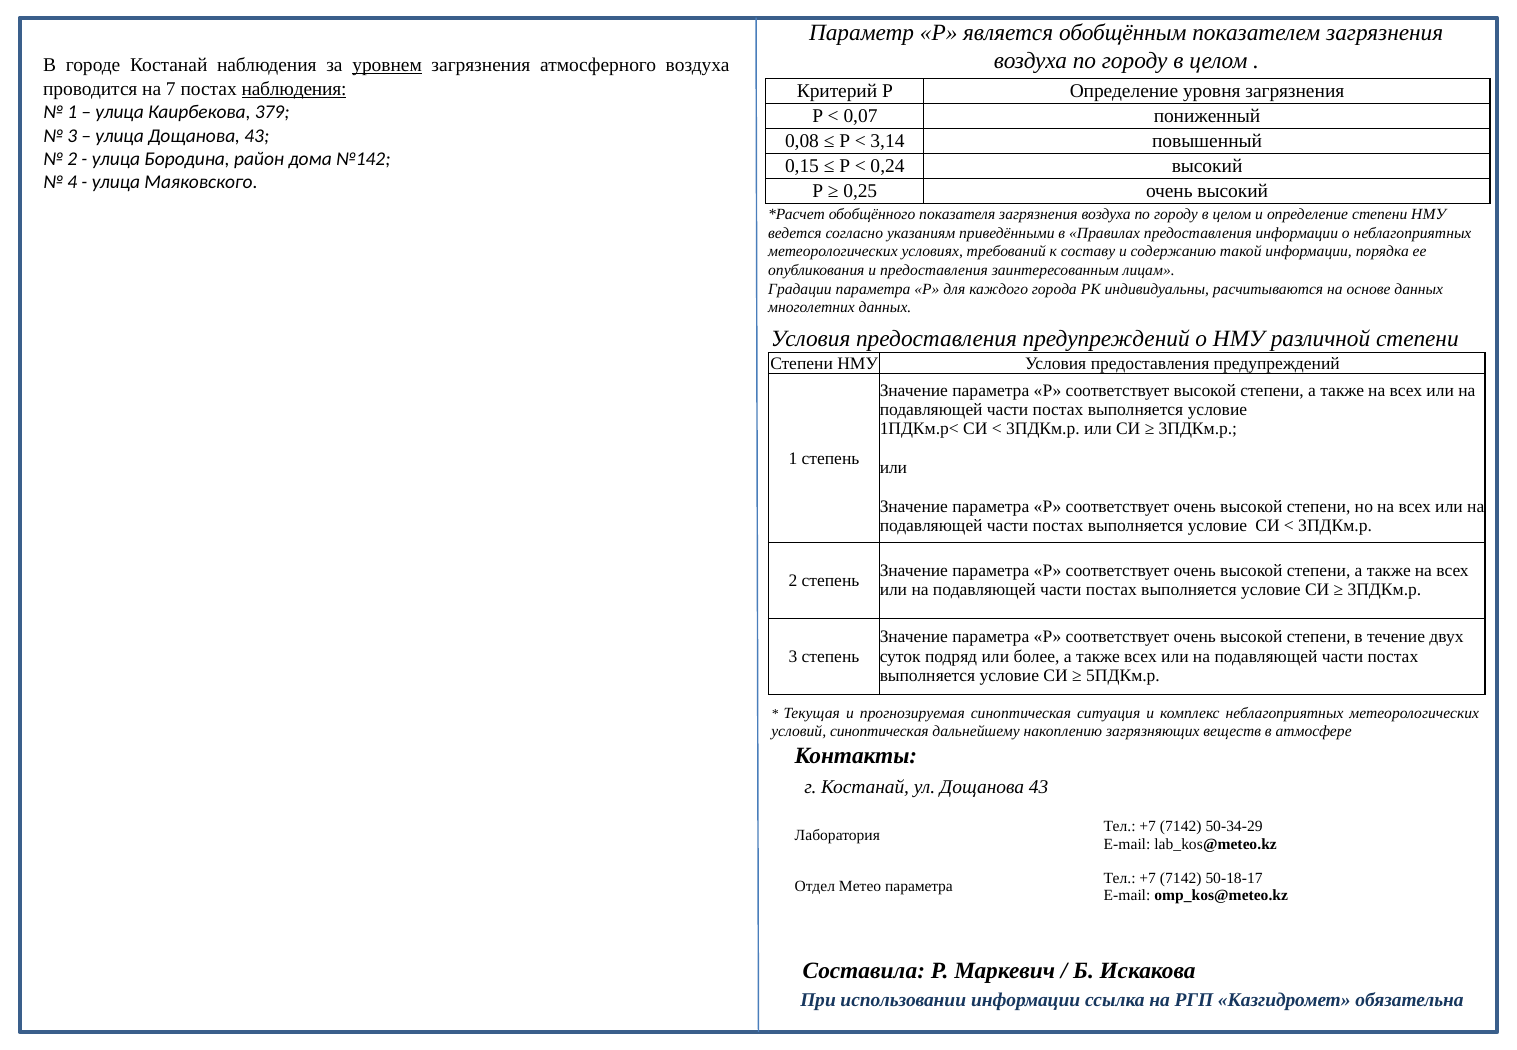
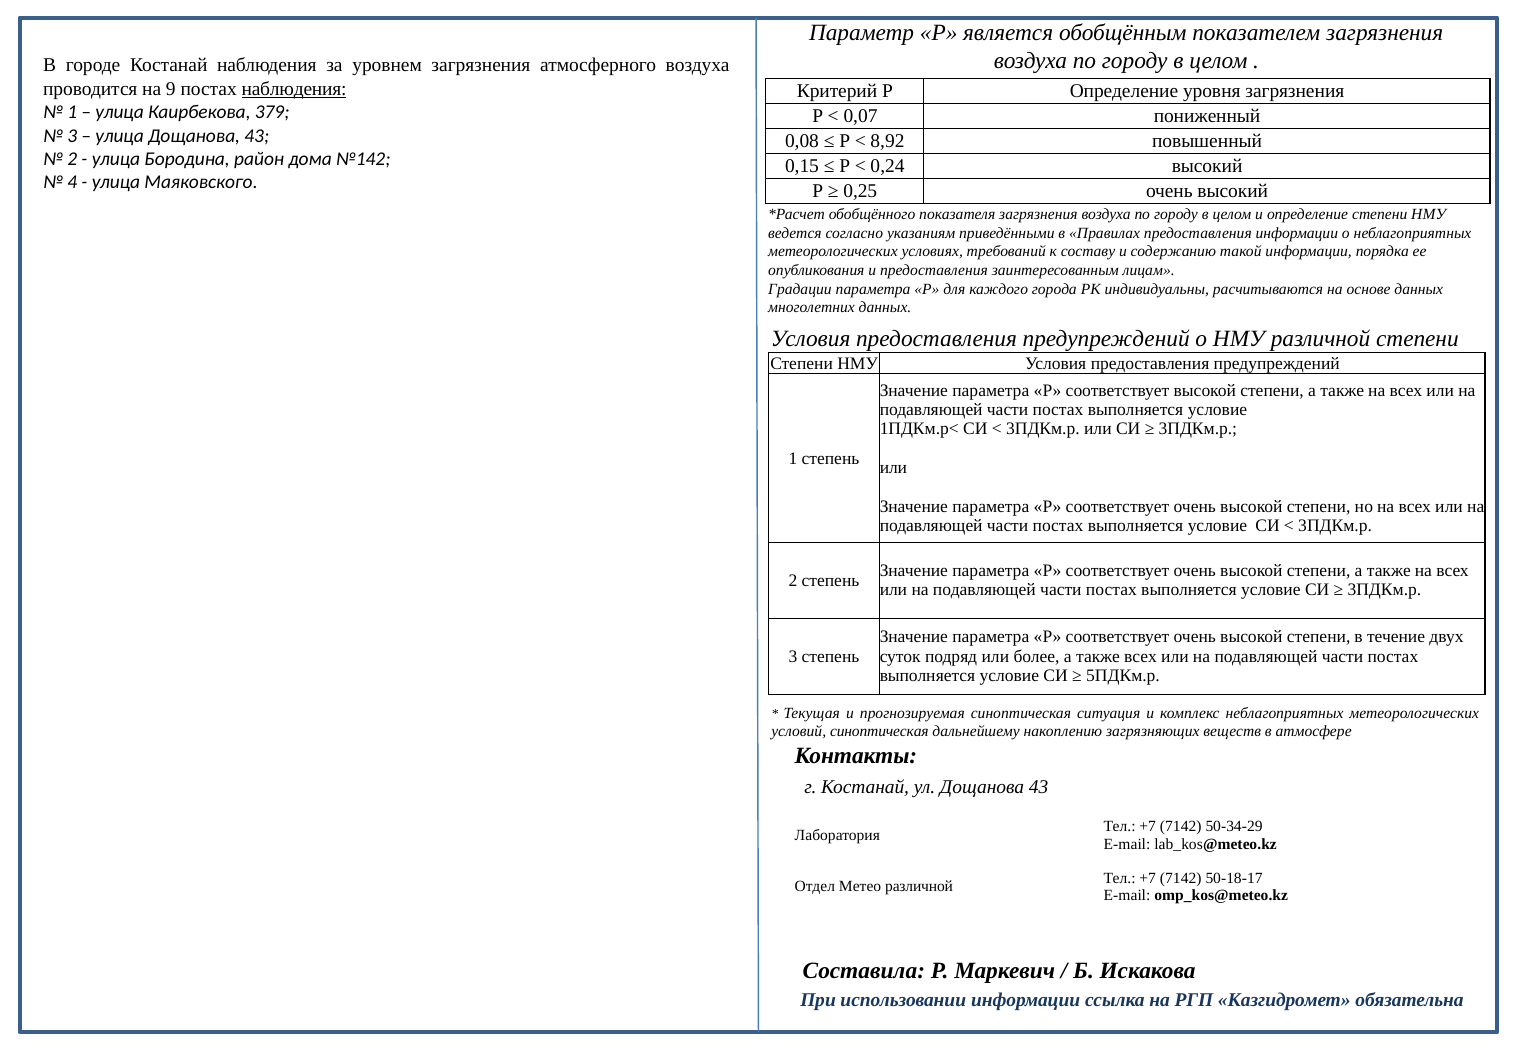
уровнем underline: present -> none (387, 66)
7: 7 -> 9 (171, 89)
3,14: 3,14 -> 8,92 (888, 141)
Метео параметра: параметра -> различной (919, 887)
